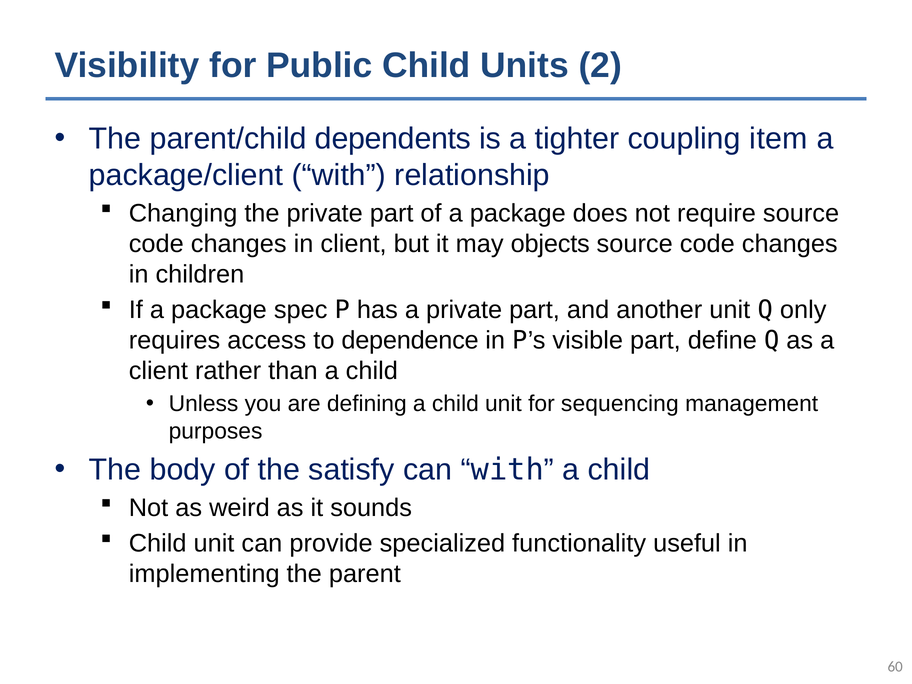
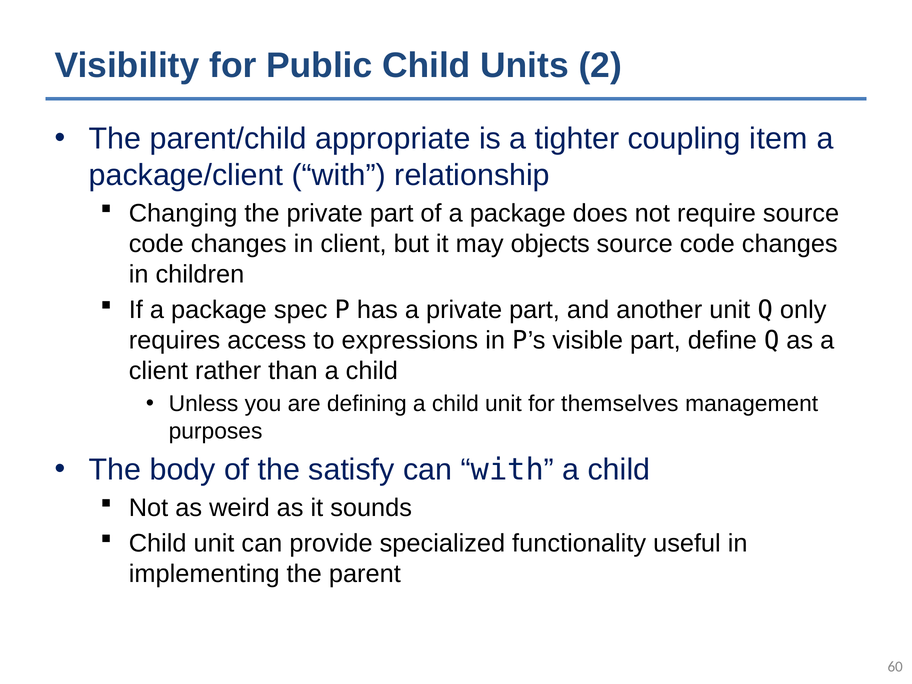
dependents: dependents -> appropriate (393, 139)
dependence: dependence -> expressions (410, 340)
sequencing: sequencing -> themselves (620, 404)
